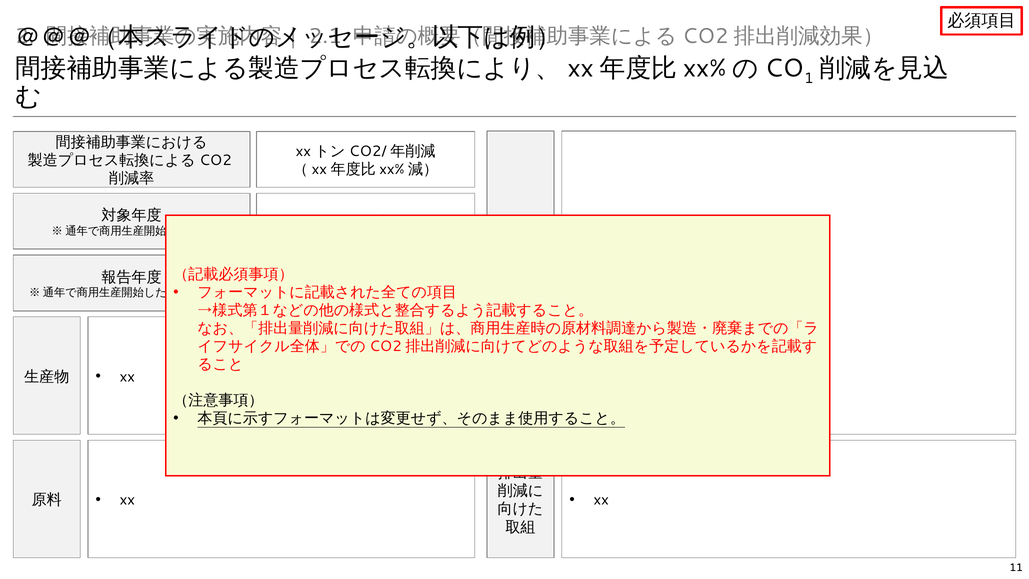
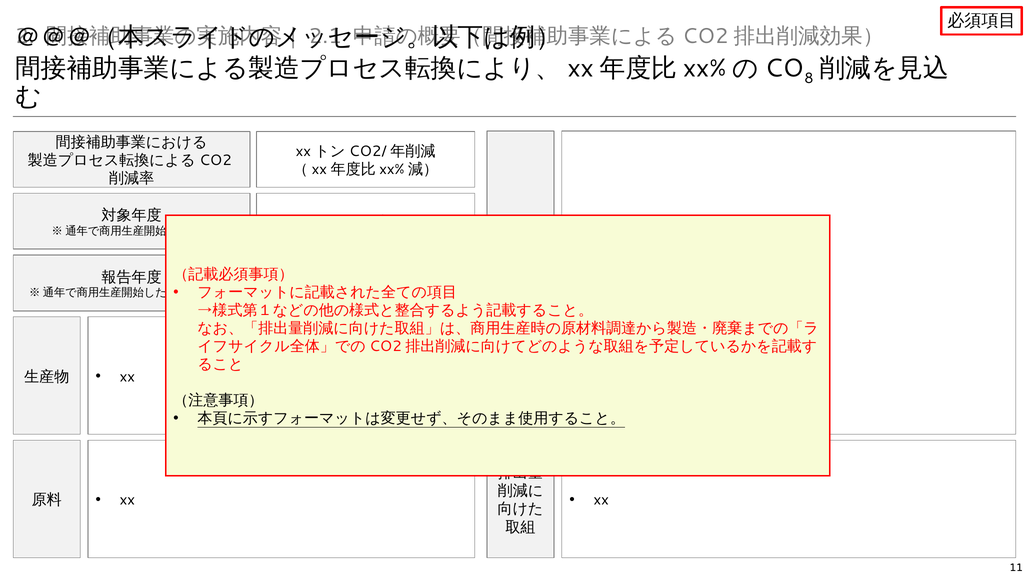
1: 1 -> 8 (809, 78)
